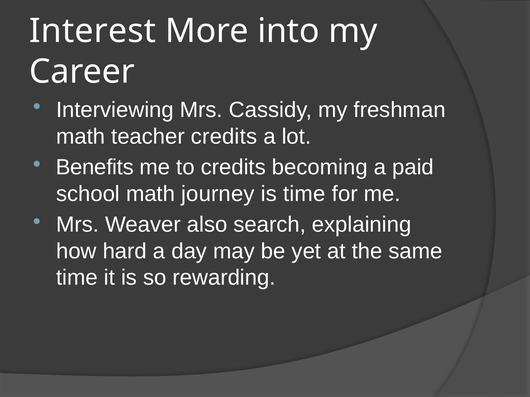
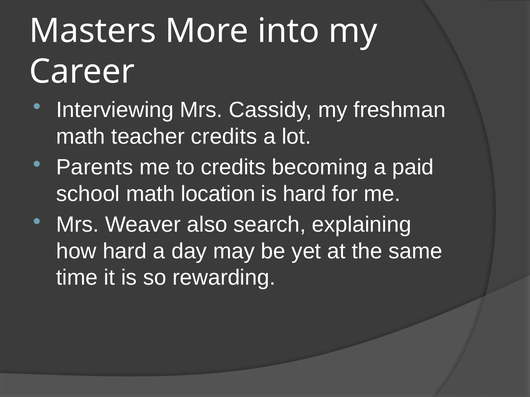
Interest: Interest -> Masters (93, 31)
Benefits: Benefits -> Parents (95, 168)
journey: journey -> location (218, 194)
is time: time -> hard (304, 194)
